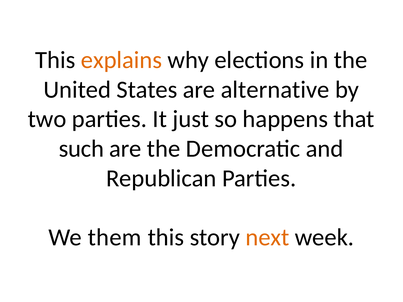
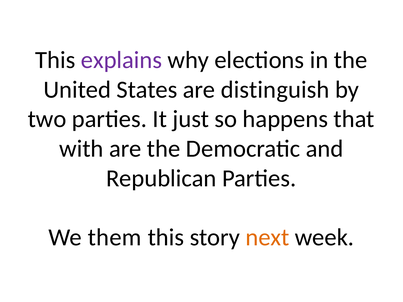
explains colour: orange -> purple (122, 60)
alternative: alternative -> distinguish (275, 90)
such: such -> with (81, 149)
